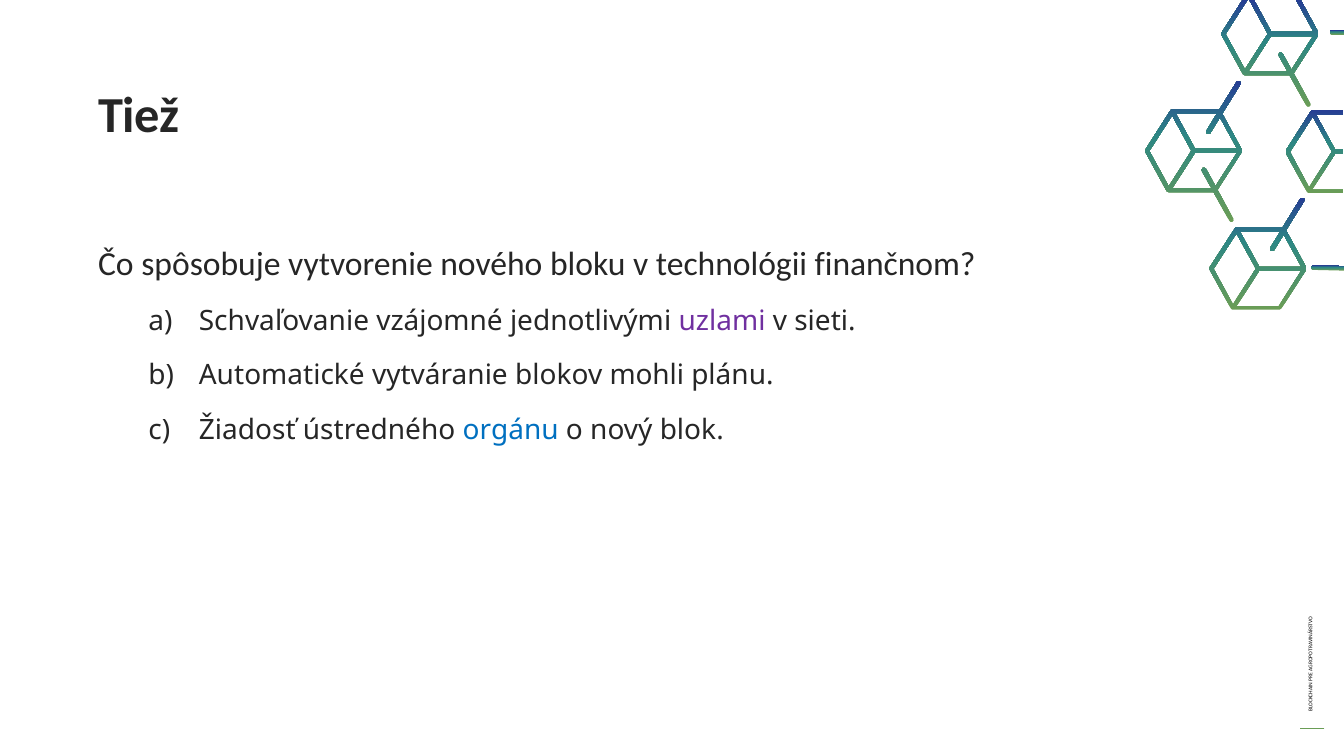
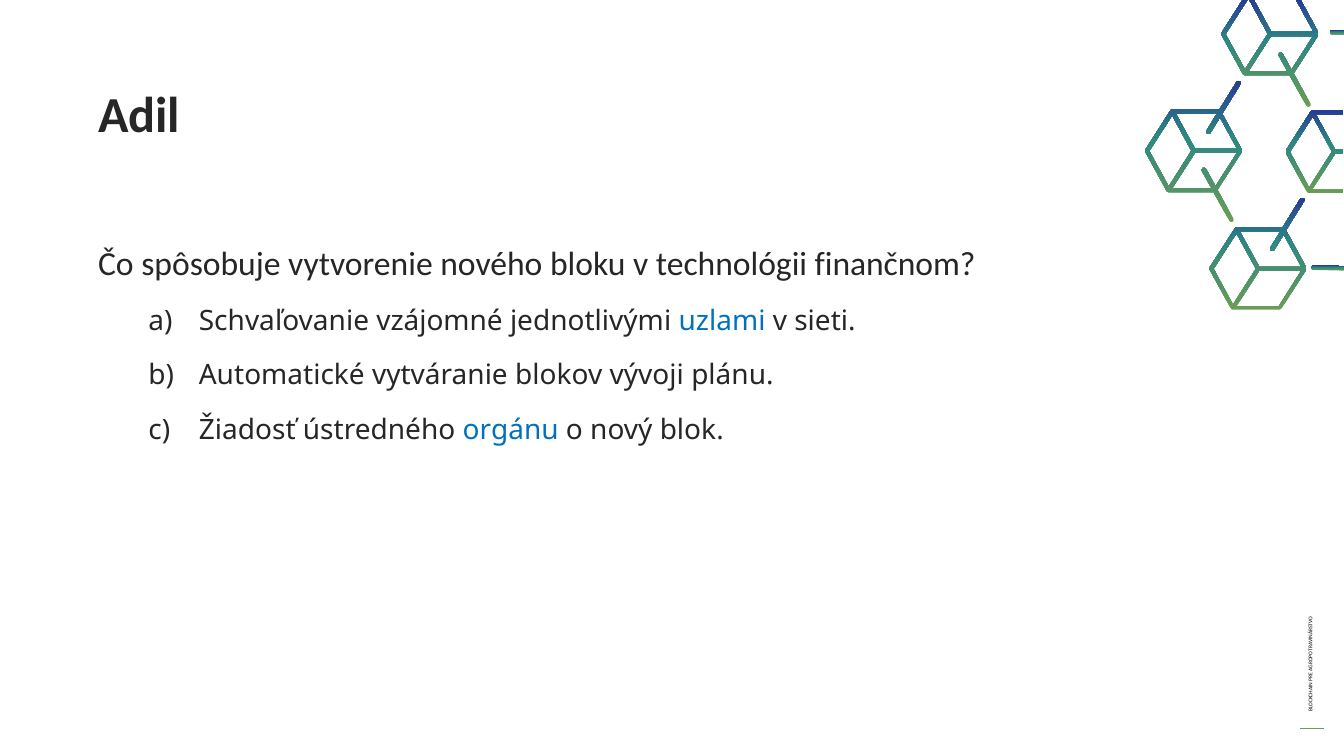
Tiež: Tiež -> Adil (139, 116)
uzlami colour: purple -> blue (722, 322)
mohli: mohli -> vývoji (647, 376)
